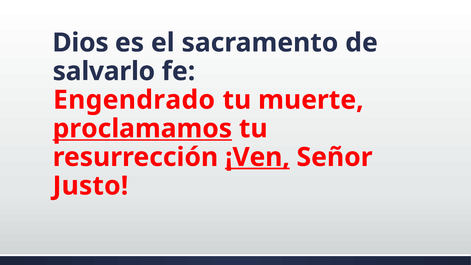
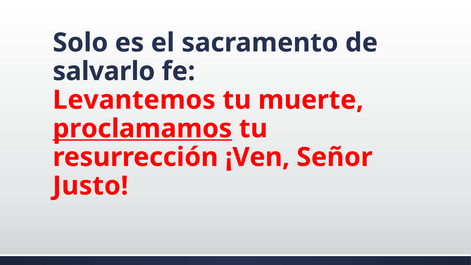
Dios: Dios -> Solo (80, 43)
Engendrado: Engendrado -> Levantemos (134, 100)
¡Ven underline: present -> none (257, 157)
